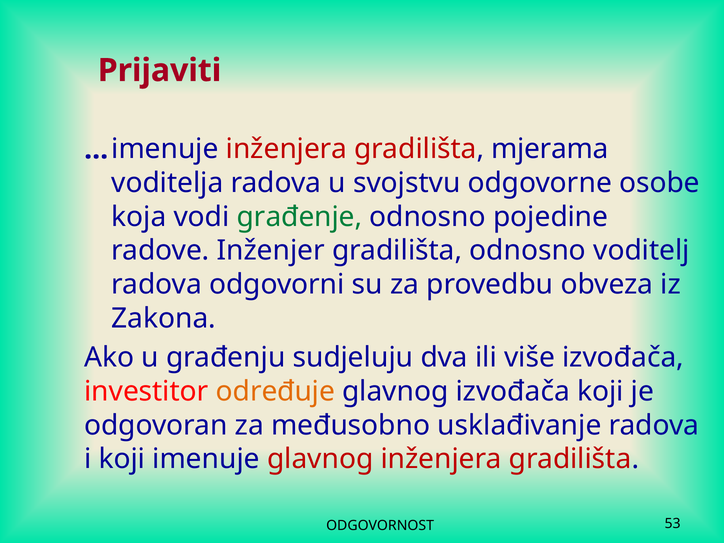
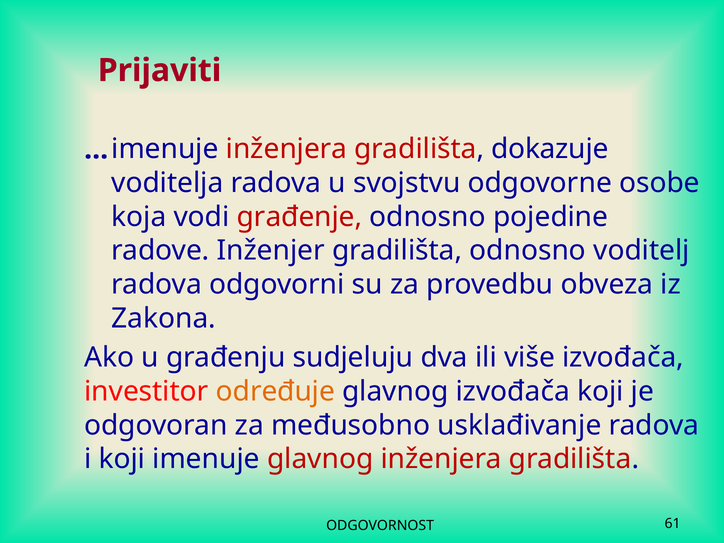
mjerama: mjerama -> dokazuje (550, 149)
građenje colour: green -> red (299, 217)
53: 53 -> 61 (673, 524)
